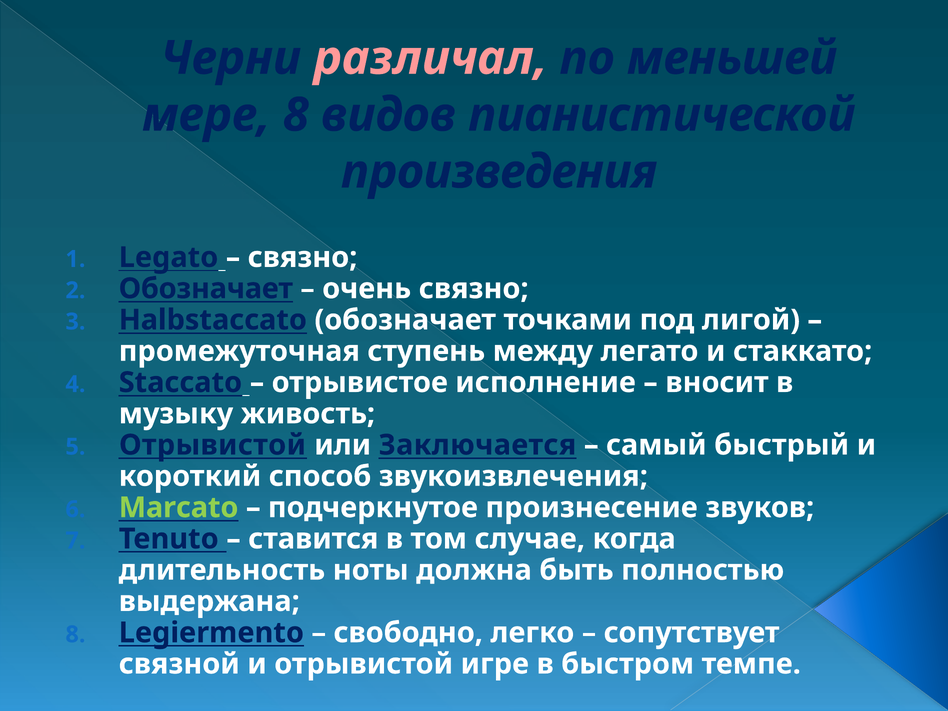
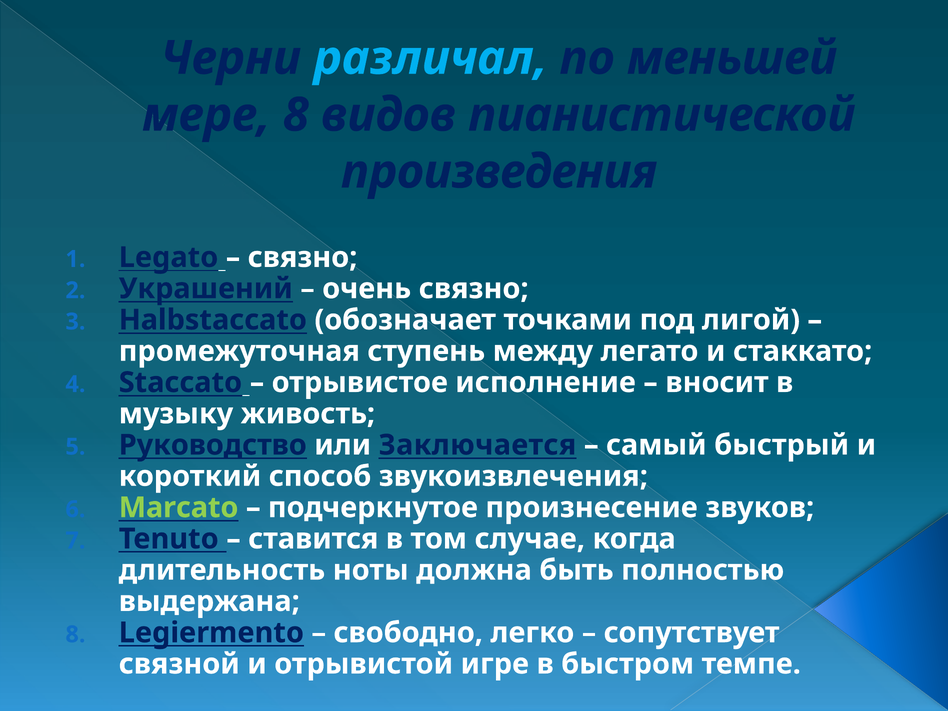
различал colour: pink -> light blue (430, 58)
Обозначает: Обозначает -> Украшений (206, 289)
Отрывистой: Отрывистой -> Руководство (213, 445)
